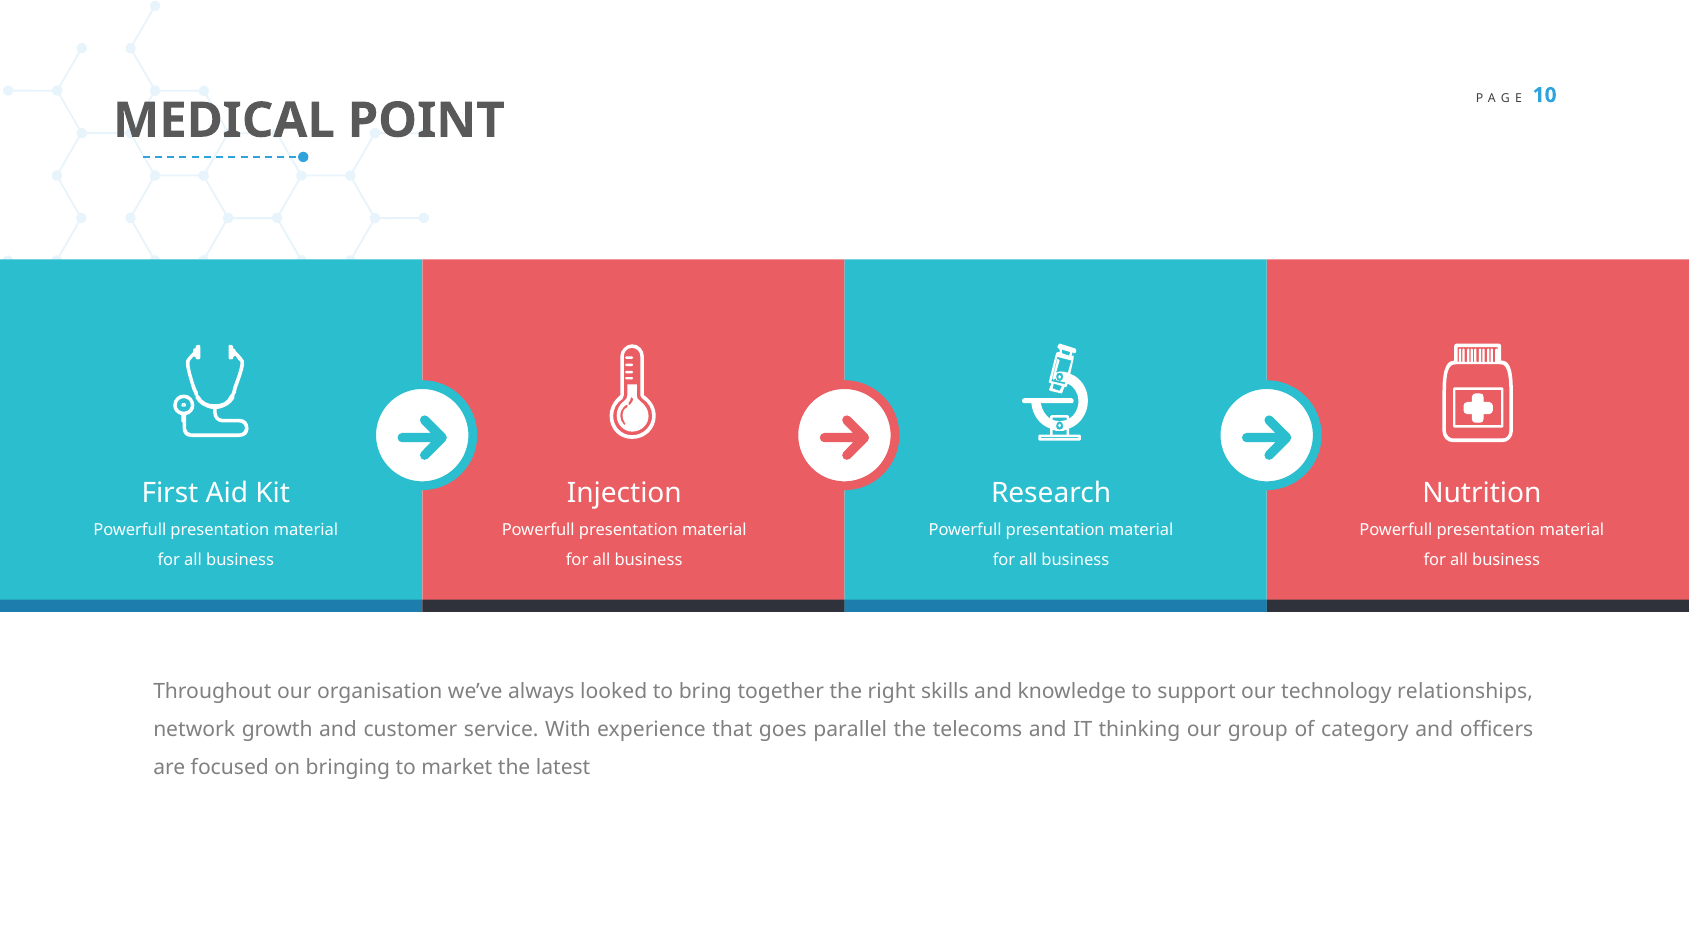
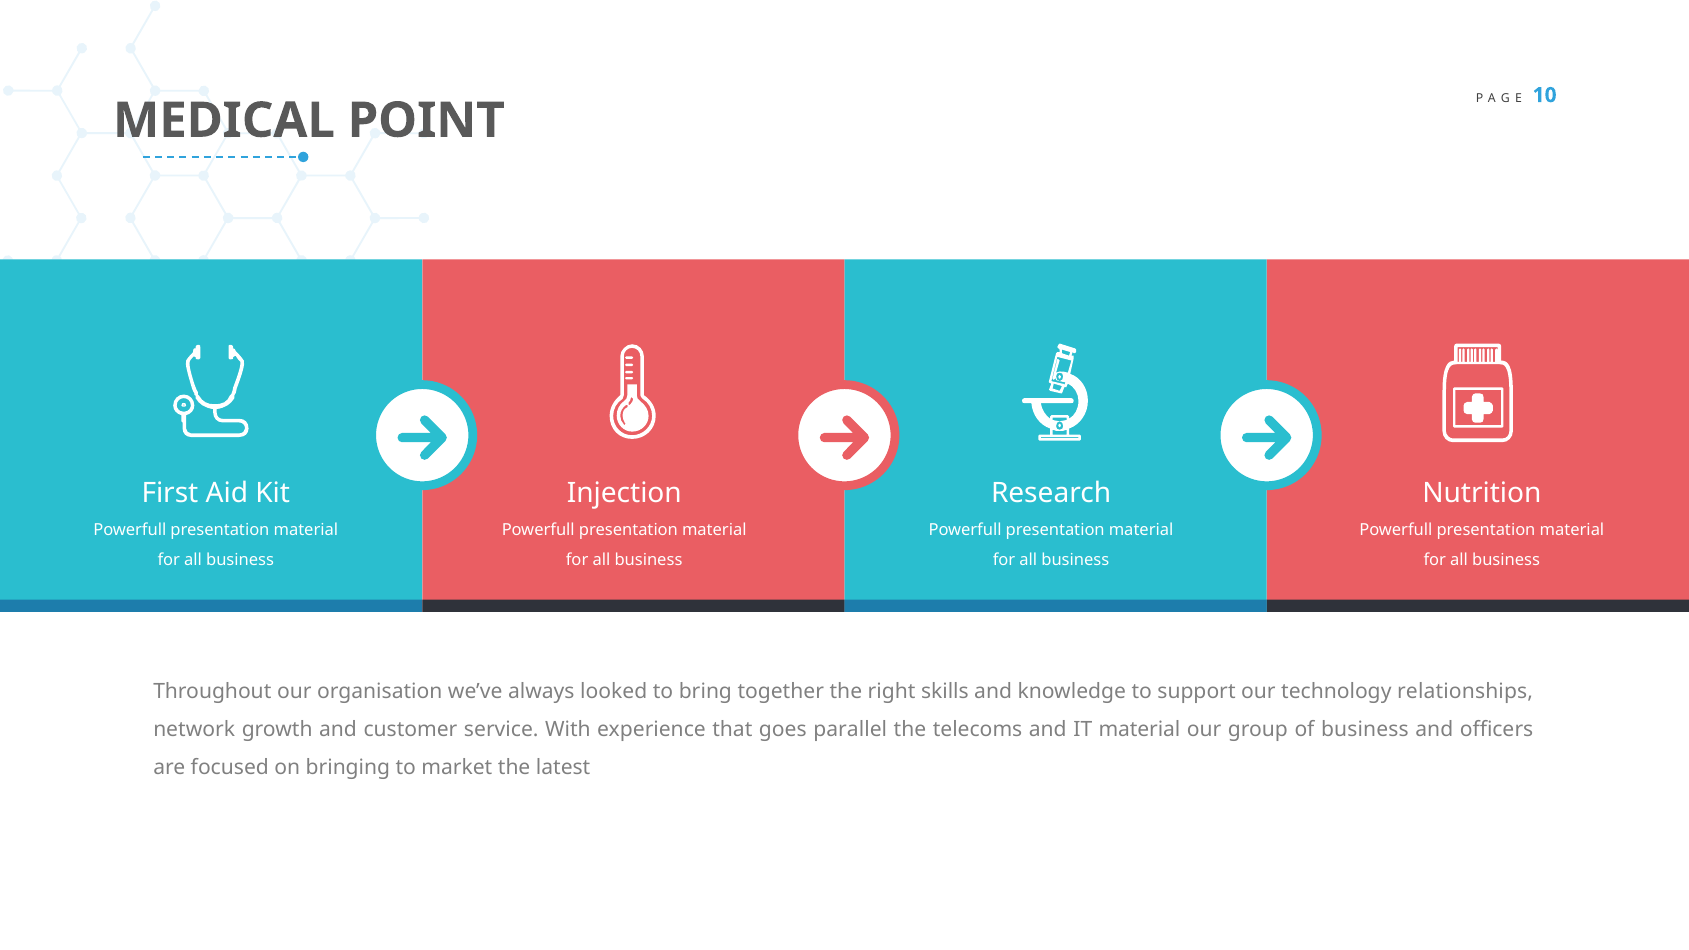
IT thinking: thinking -> material (1139, 729)
of category: category -> business (1365, 729)
